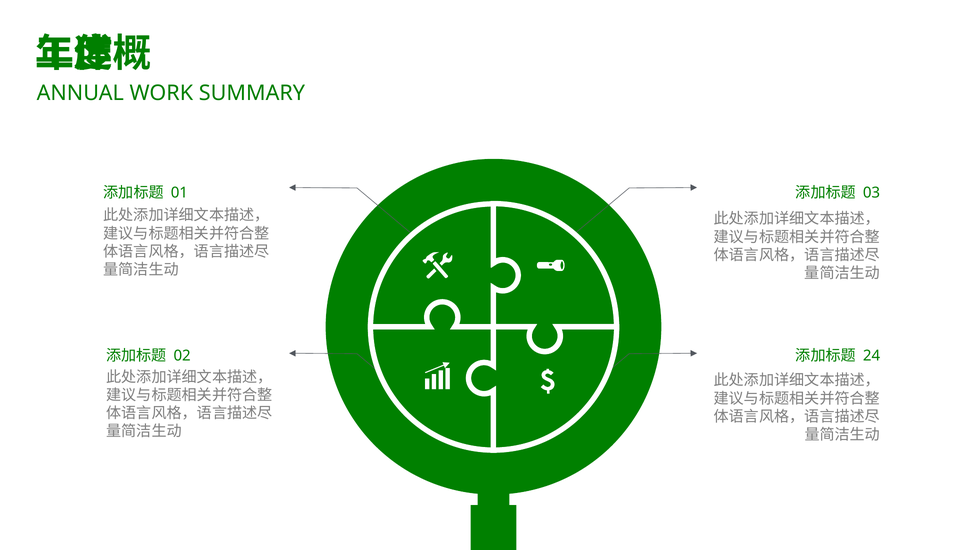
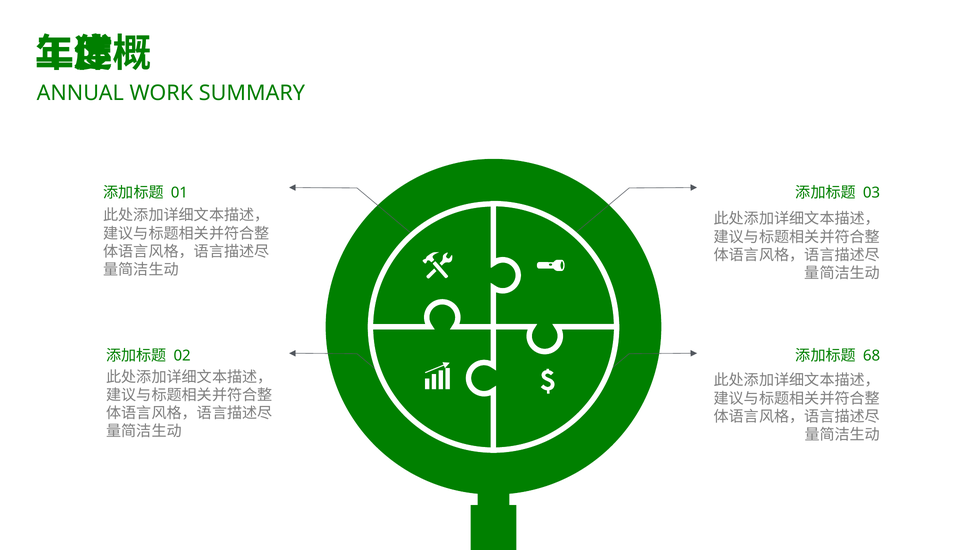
24: 24 -> 68 (872, 356)
